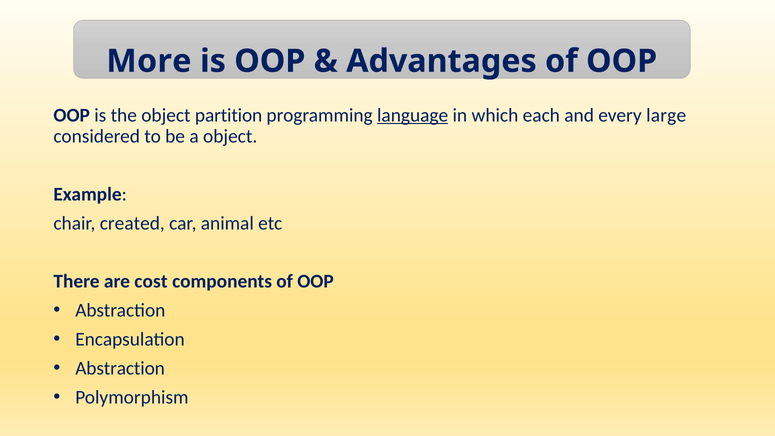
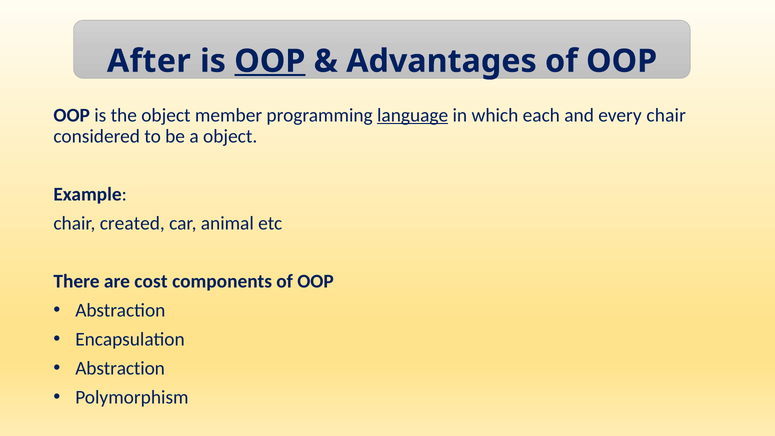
More: More -> After (149, 61)
OOP underline: none -> present (270, 61)
partition: partition -> member (229, 115)
every large: large -> chair (666, 115)
